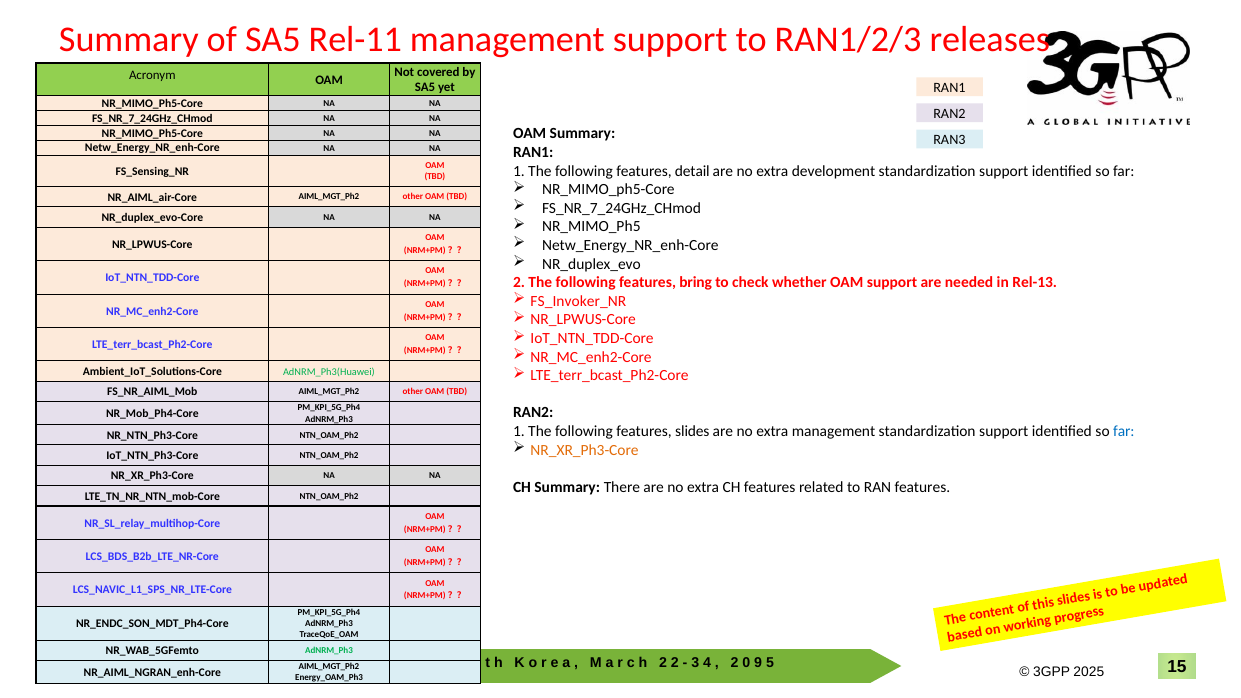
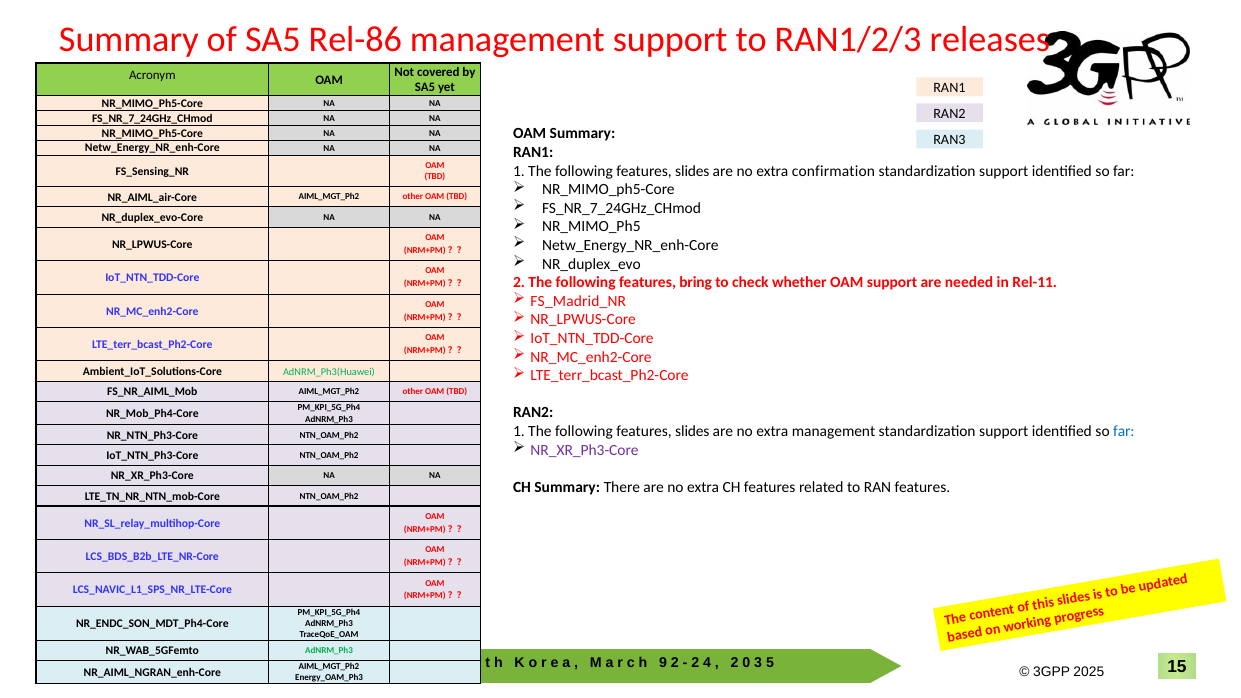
Rel-11: Rel-11 -> Rel-86 (355, 39)
detail: detail -> slides (692, 171)
development: development -> confirmation (833, 171)
Rel-13: Rel-13 -> Rel-11 (1035, 283)
FS_Invoker_NR: FS_Invoker_NR -> FS_Madrid_NR (578, 301)
NR_XR_Ph3-Core colour: orange -> purple (585, 450)
2: 2 -> 9 (663, 663)
3: 3 -> 2 (695, 663)
9: 9 -> 3 (758, 663)
